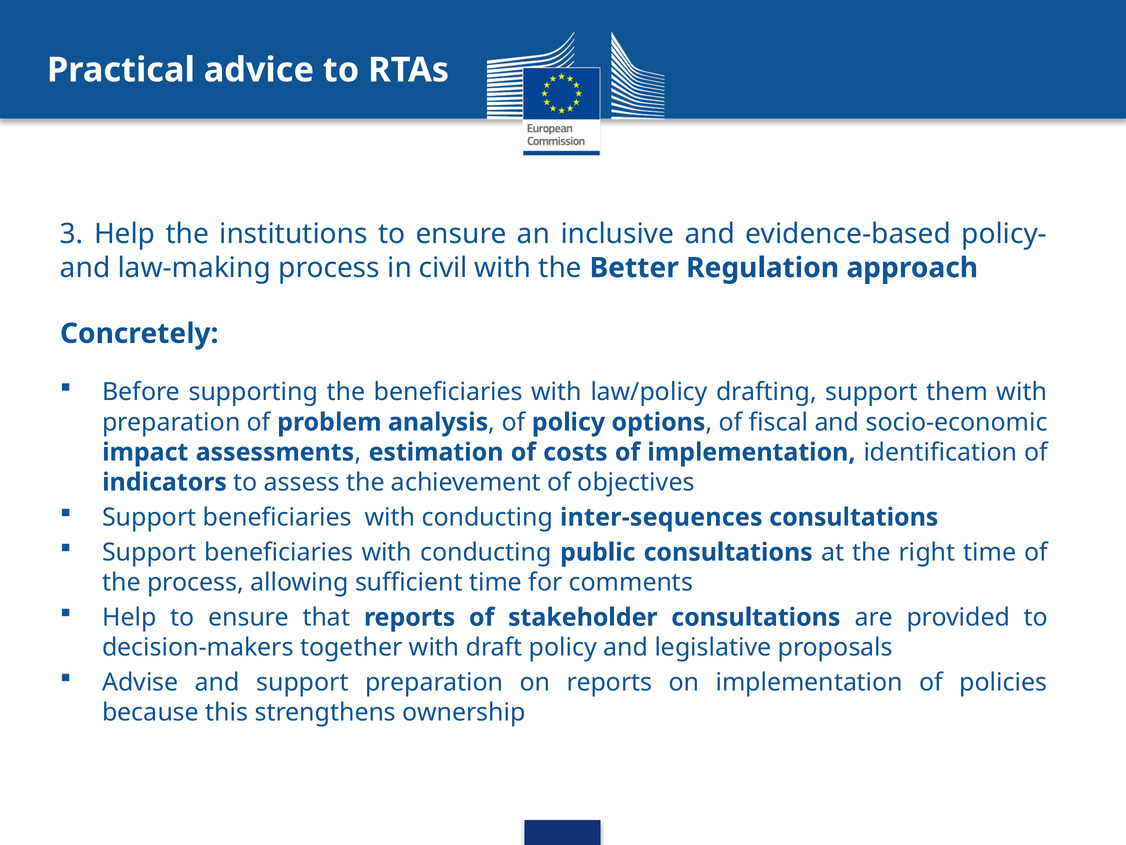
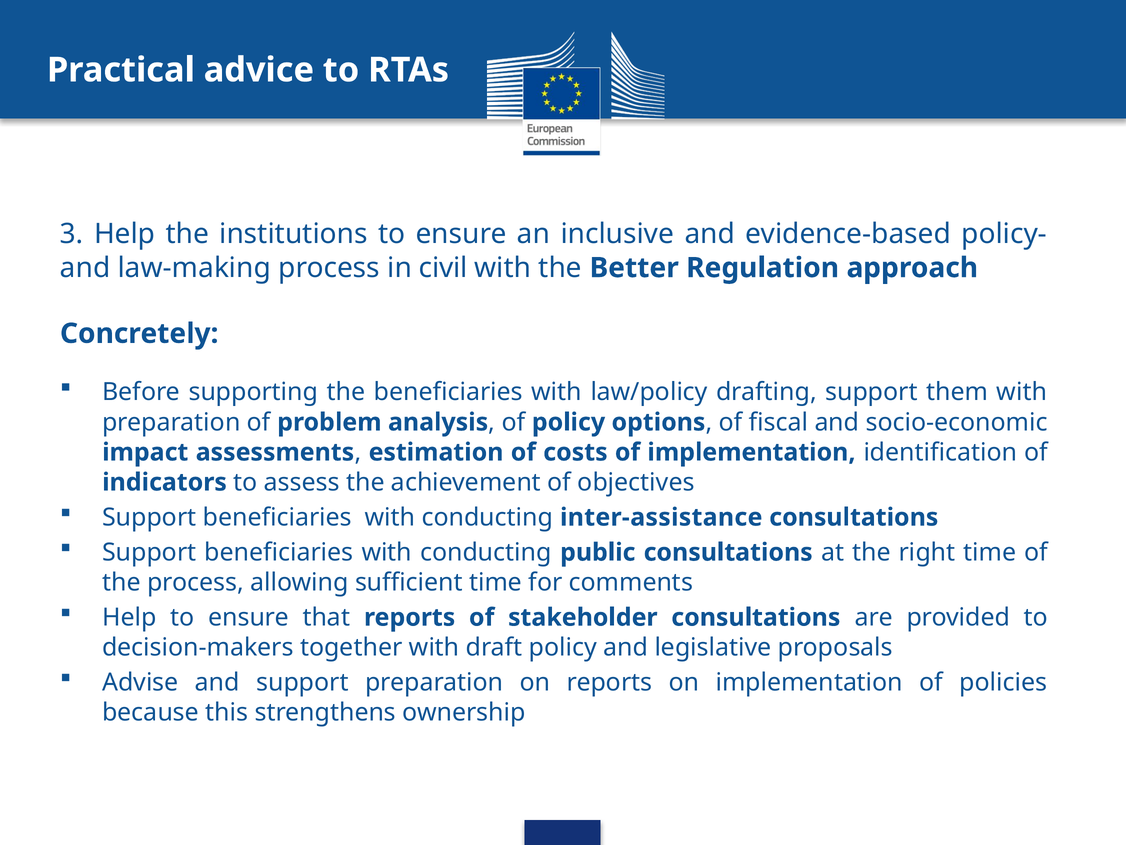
inter-sequences: inter-sequences -> inter-assistance (661, 517)
